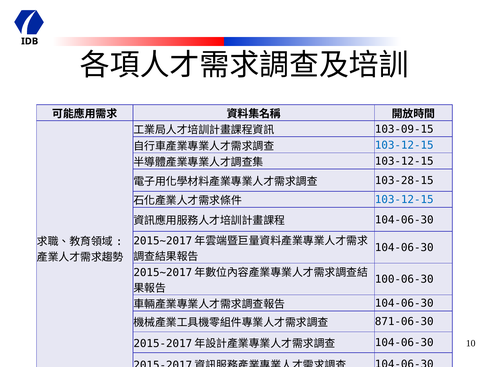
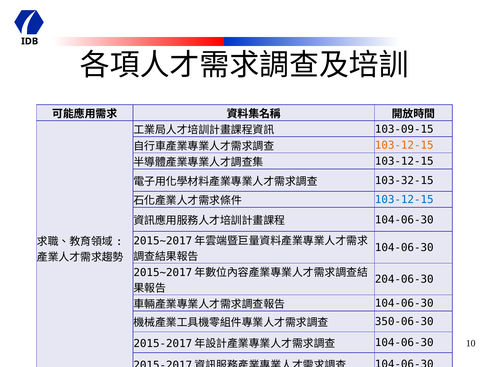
103-12-15 colour: blue -> orange (404, 145)
103-28-15: 103-28-15 -> 103-32-15 (404, 180)
100-06-30: 100-06-30 -> 204-06-30 (404, 279)
871-06-30: 871-06-30 -> 350-06-30 (404, 322)
